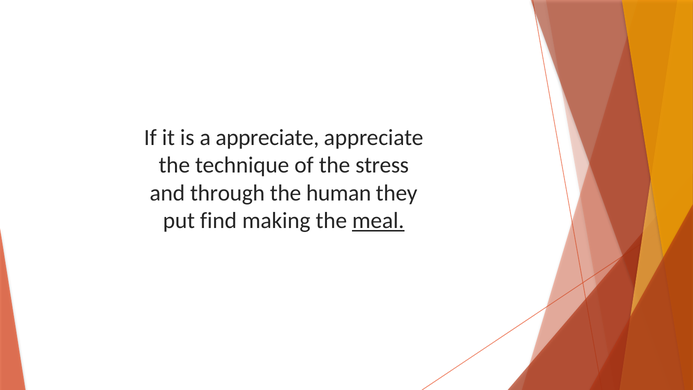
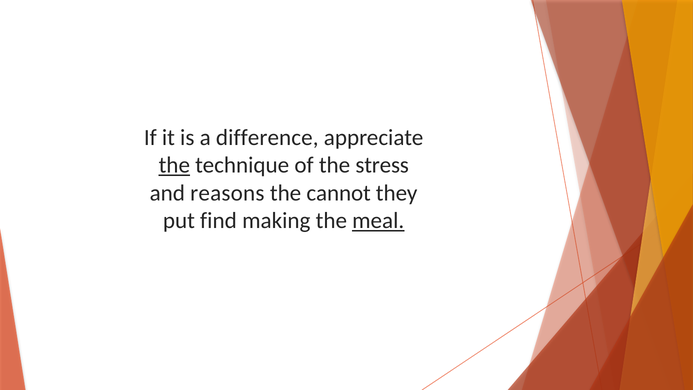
a appreciate: appreciate -> difference (267, 137)
the underline: none -> present (174, 165)
through: through -> reasons (227, 193)
human: human -> cannot (339, 193)
